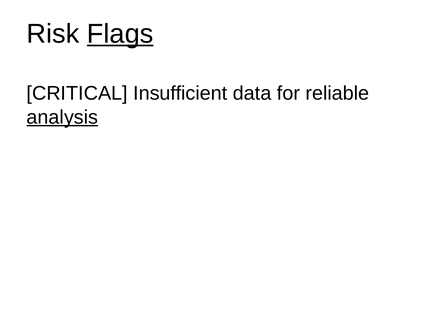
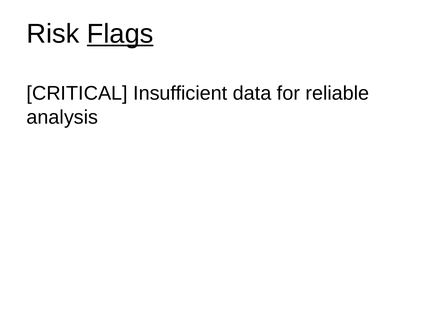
analysis underline: present -> none (62, 117)
